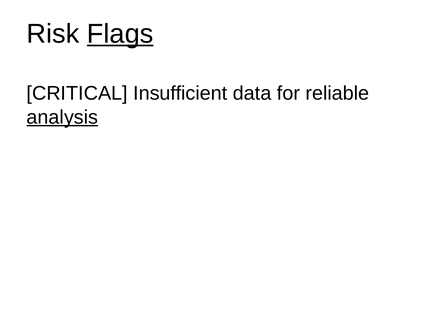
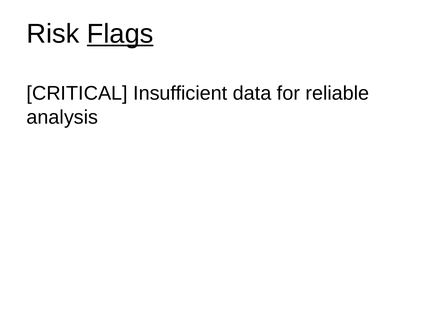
analysis underline: present -> none (62, 117)
